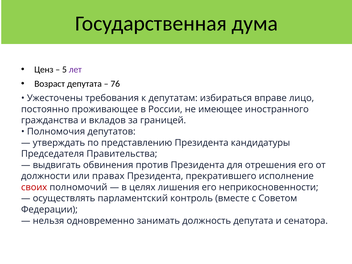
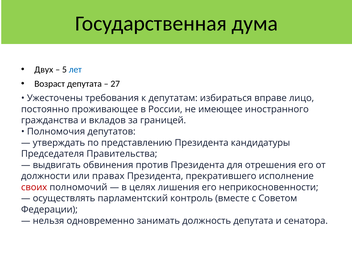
Ценз: Ценз -> Двух (44, 70)
лет colour: purple -> blue (75, 70)
76: 76 -> 27 (115, 84)
